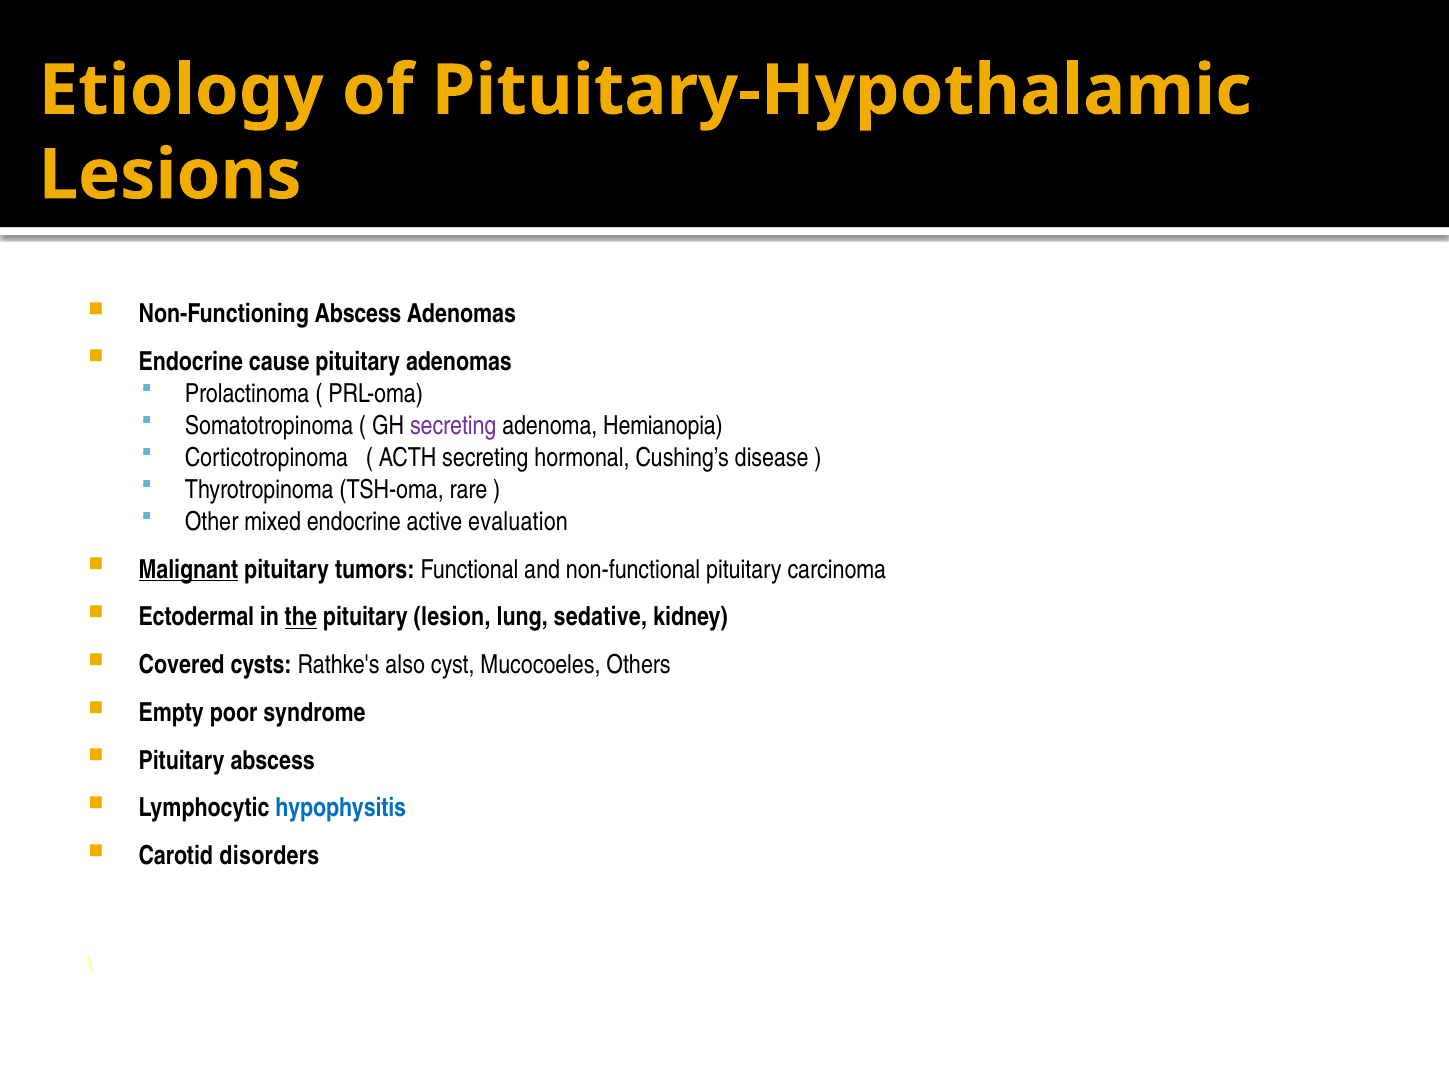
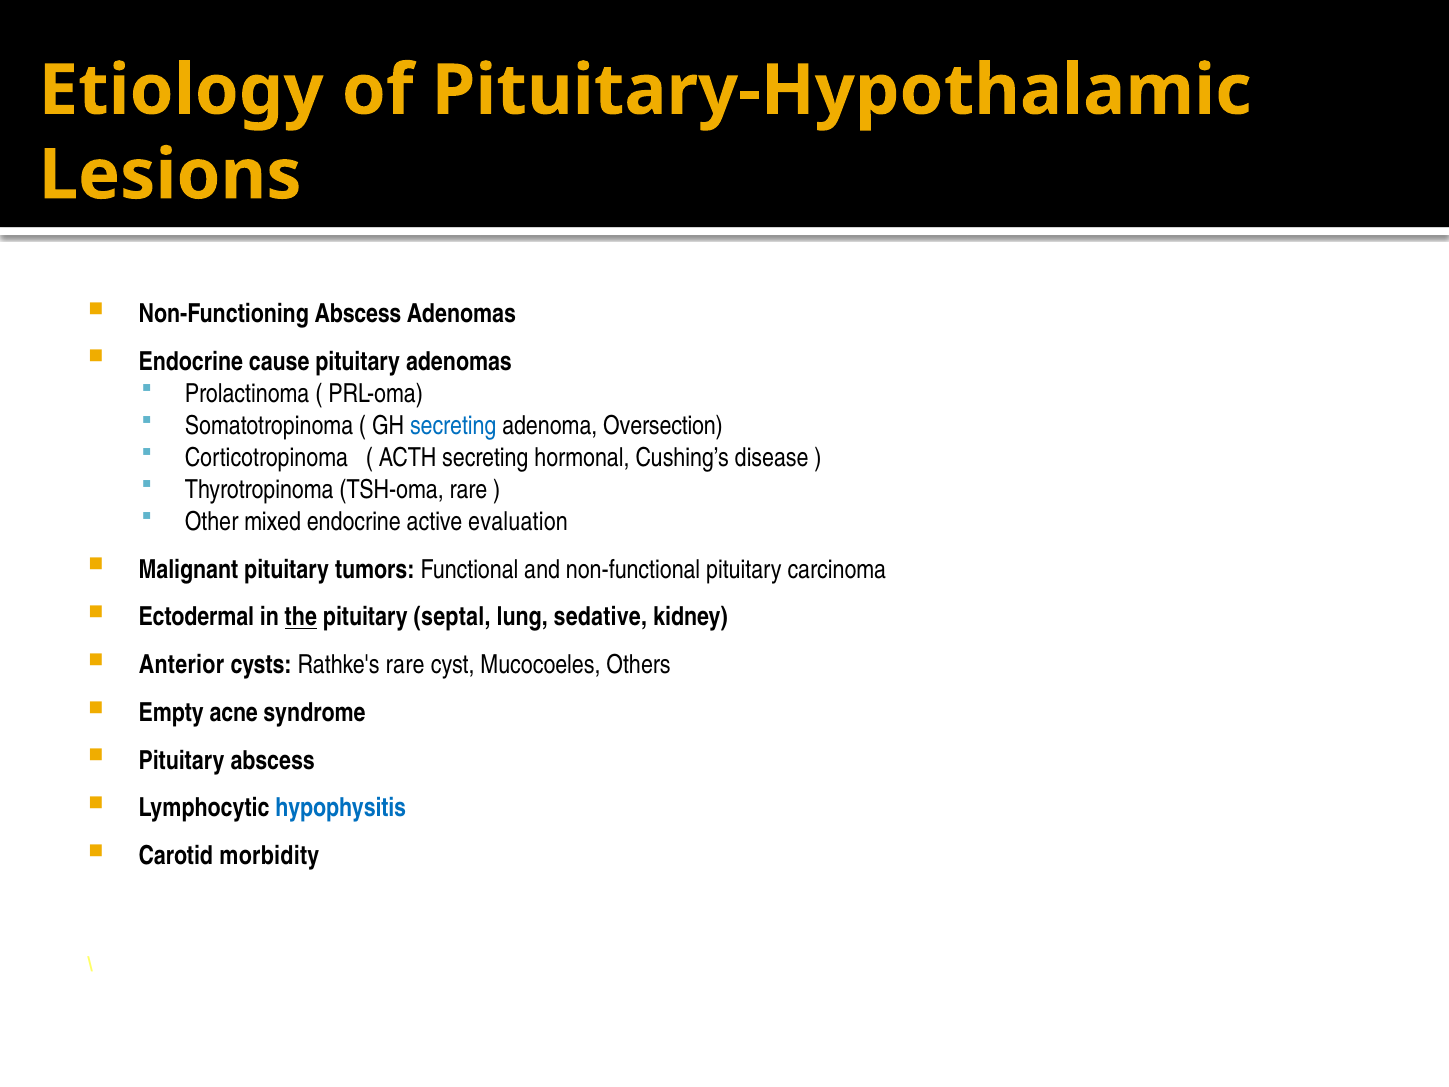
secreting colour: purple -> blue (453, 425)
Hemianopia: Hemianopia -> Oversection (663, 425)
Malignant underline: present -> none (188, 569)
lesion: lesion -> septal (452, 617)
Covered: Covered -> Anterior (181, 665)
Rathke's also: also -> rare (405, 665)
poor: poor -> acne (234, 712)
disorders: disorders -> morbidity (269, 856)
